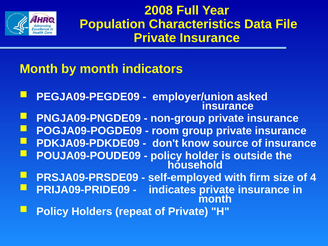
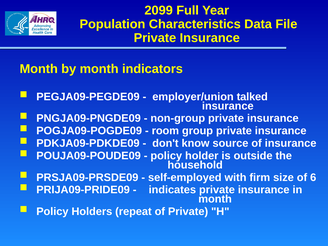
2008: 2008 -> 2099 (159, 10)
asked: asked -> talked (252, 97)
4: 4 -> 6 (313, 177)
